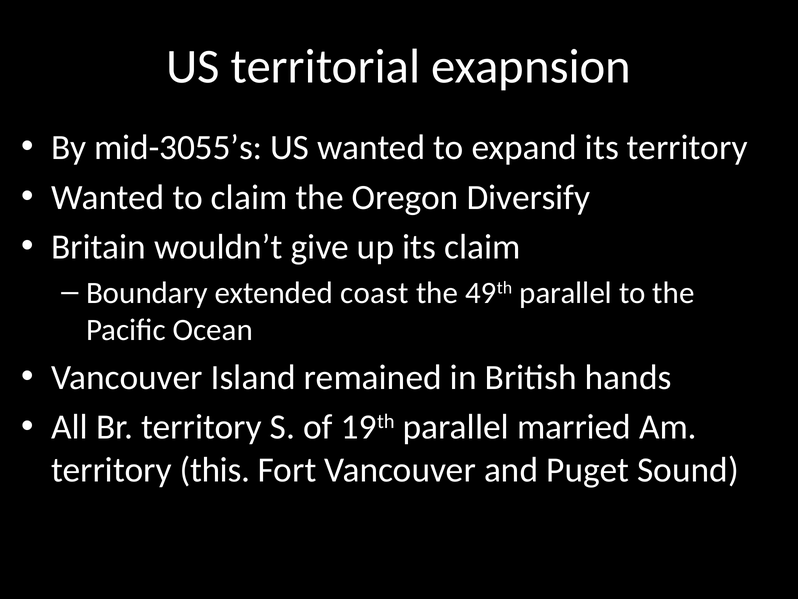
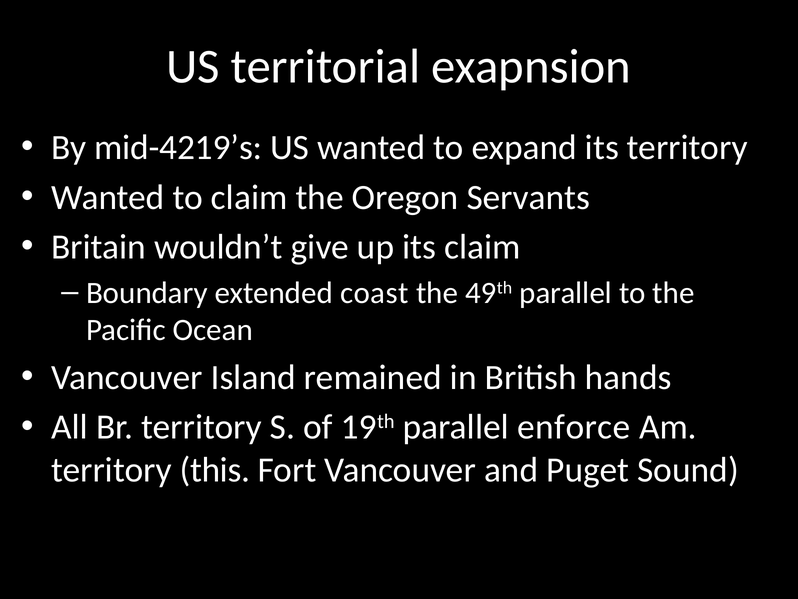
mid-3055’s: mid-3055’s -> mid-4219’s (178, 147)
Diversify: Diversify -> Servants (528, 197)
married: married -> enforce (574, 427)
